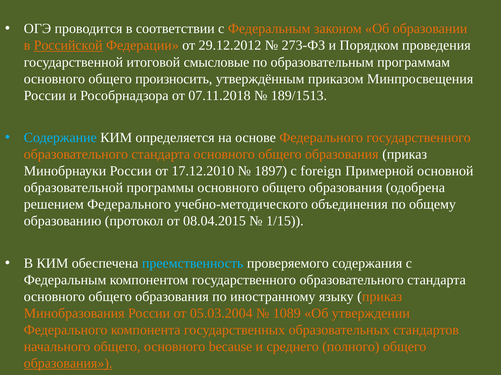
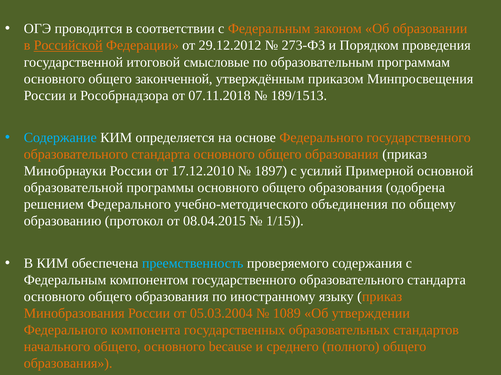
произносить: произносить -> законченной (174, 79)
foreign: foreign -> усилий (321, 171)
образования underline: present -> none (68, 364)
